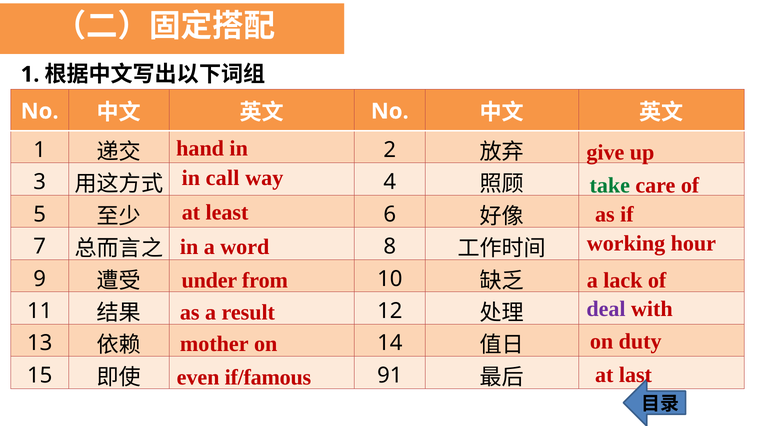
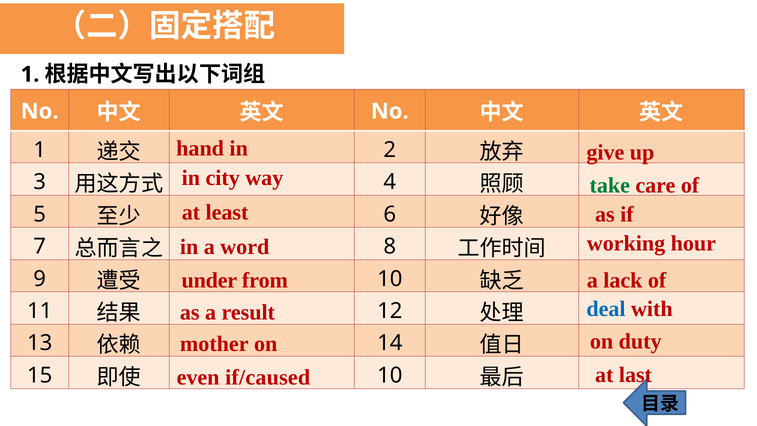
call: call -> city (223, 178)
deal colour: purple -> blue (606, 309)
if/famous: if/famous -> if/caused (268, 377)
91: 91 -> 10 (390, 375)
